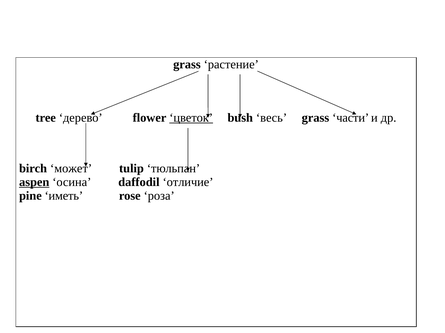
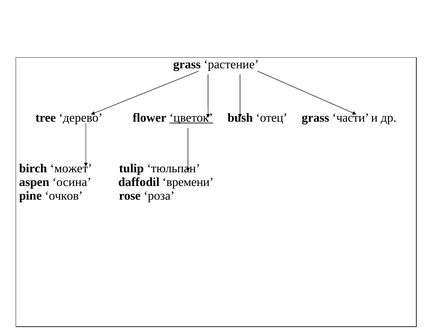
весь: весь -> отец (272, 118)
aspen underline: present -> none (34, 182)
отличие: отличие -> времени (188, 182)
иметь: иметь -> очков (64, 196)
